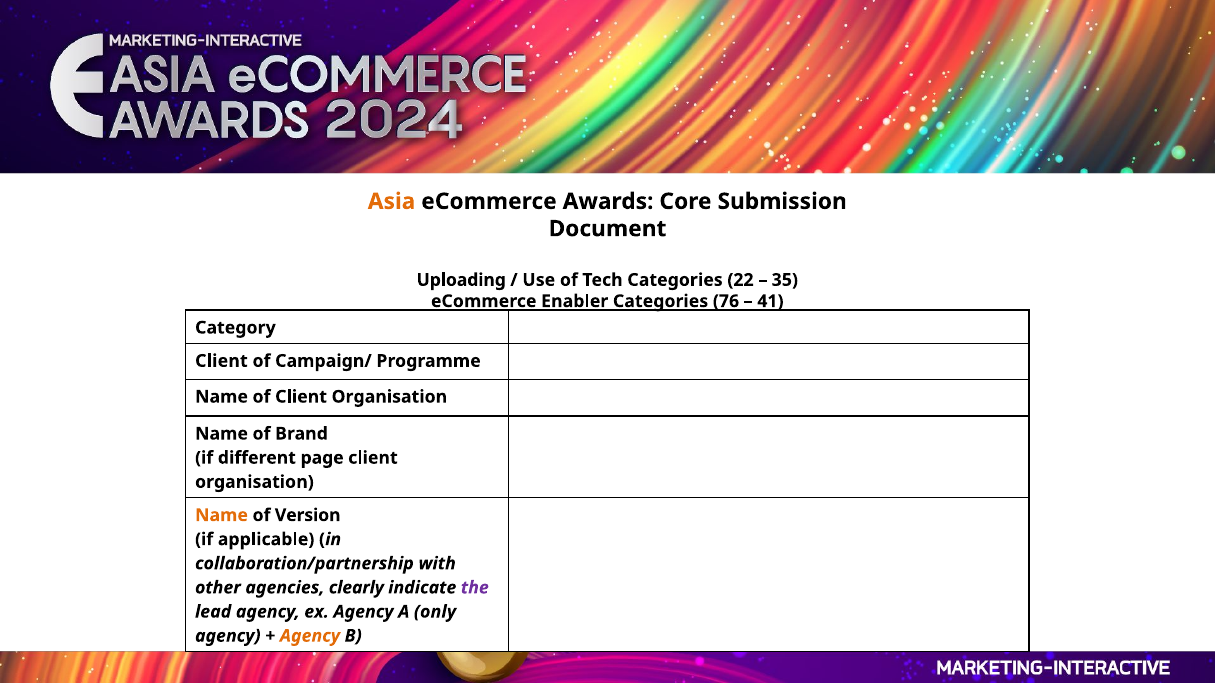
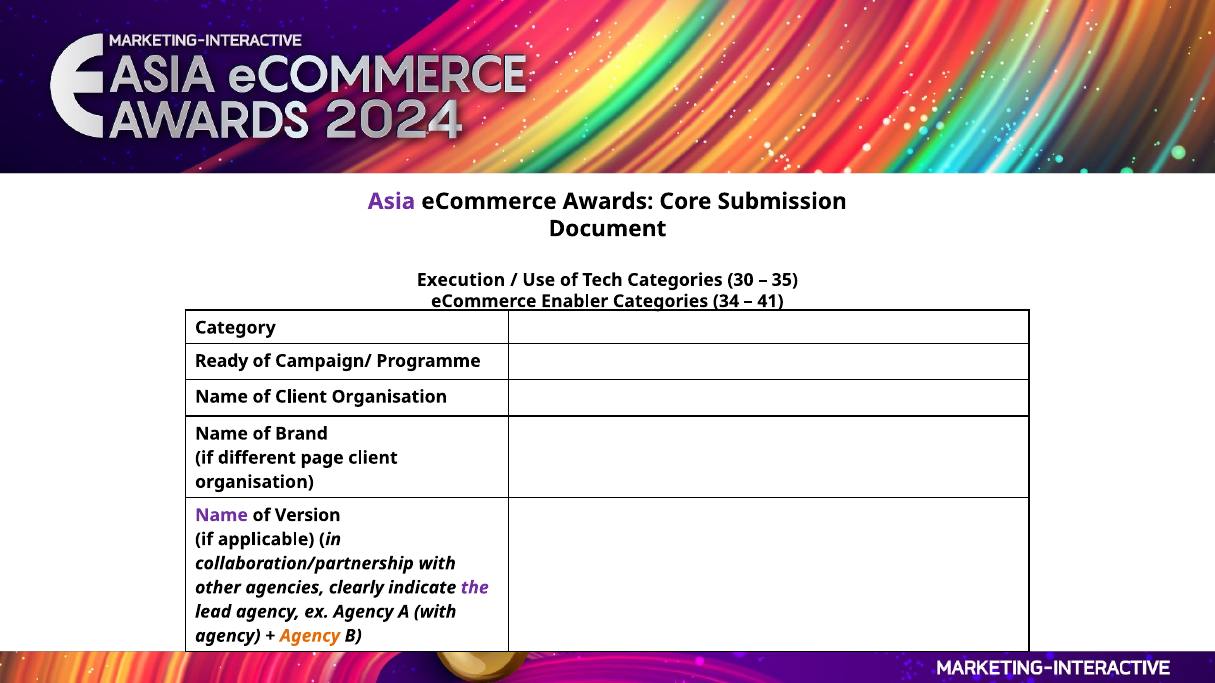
Asia colour: orange -> purple (392, 202)
Uploading: Uploading -> Execution (461, 280)
22: 22 -> 30 (740, 280)
76: 76 -> 34 (726, 301)
Client: Client -> Ready (222, 361)
Name colour: orange -> purple (222, 516)
A only: only -> with (435, 612)
